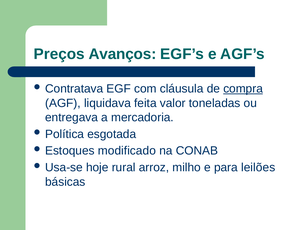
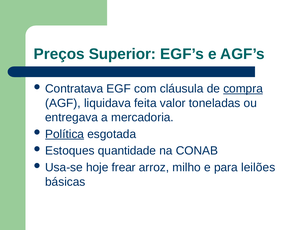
Avanços: Avanços -> Superior (122, 54)
Política underline: none -> present (65, 134)
modificado: modificado -> quantidade (127, 150)
rural: rural -> frear (124, 167)
